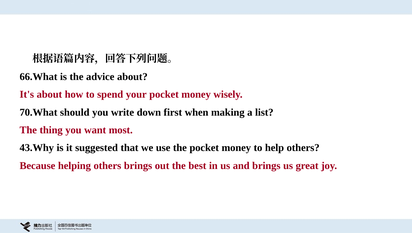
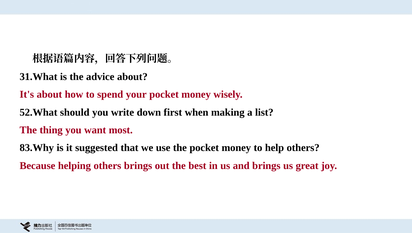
66.What: 66.What -> 31.What (39, 77)
70.What: 70.What -> 52.What (39, 112)
43.Why: 43.Why -> 83.Why (37, 148)
